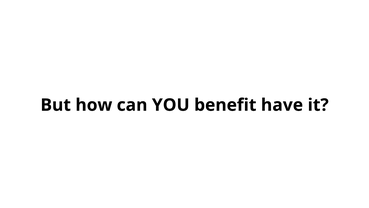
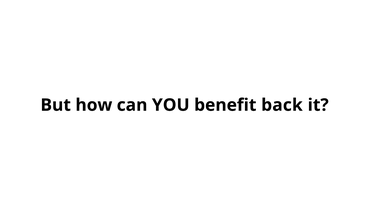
have: have -> back (282, 105)
